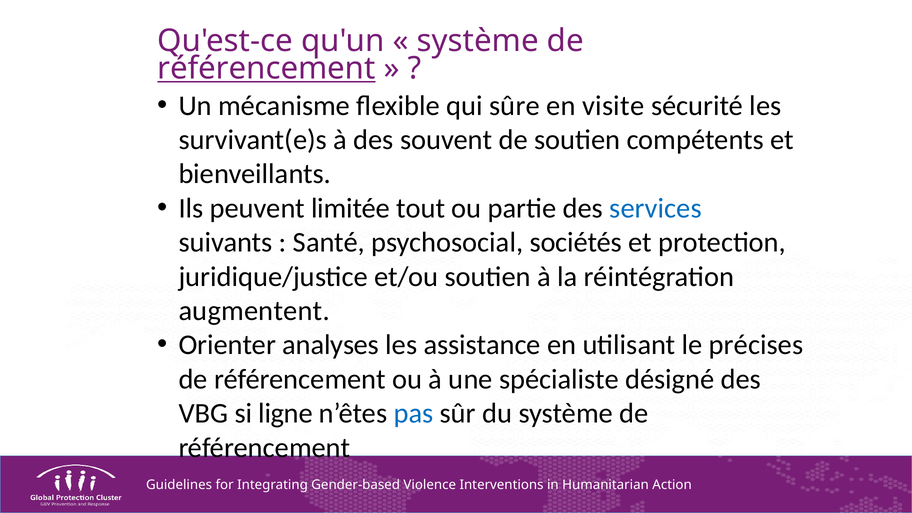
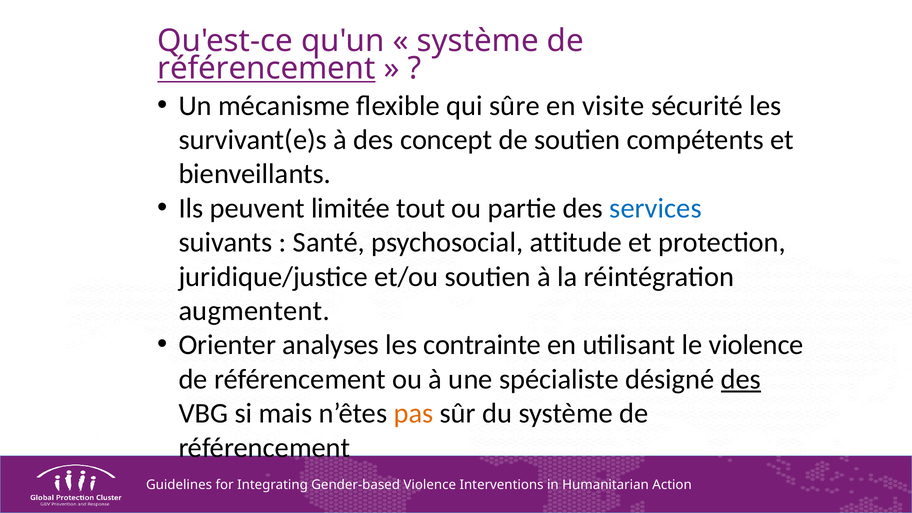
souvent: souvent -> concept (446, 140)
sociétés: sociétés -> attitude (576, 242)
assistance: assistance -> contrainte (482, 345)
le précises: précises -> violence (756, 345)
des underline: none -> present (741, 379)
ligne: ligne -> mais (285, 413)
pas colour: blue -> orange (413, 413)
